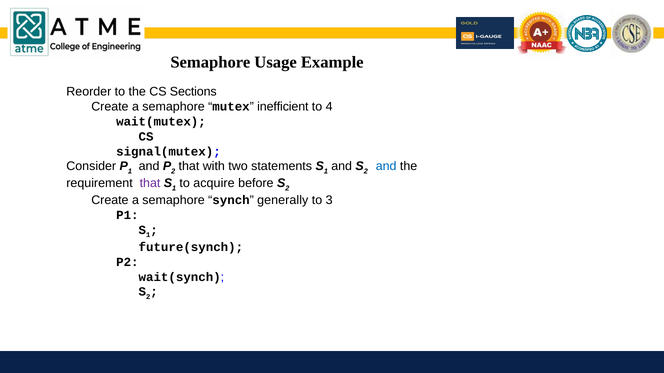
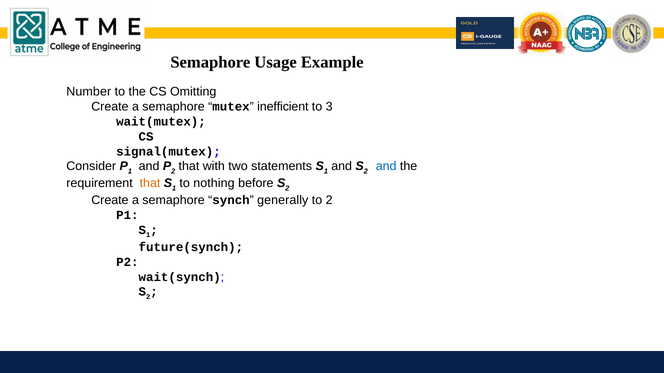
Reorder: Reorder -> Number (89, 92)
Sections: Sections -> Omitting (193, 92)
4: 4 -> 3 (329, 107)
that colour: purple -> orange (150, 184)
acquire: acquire -> nothing (214, 184)
to 3: 3 -> 2 (329, 201)
